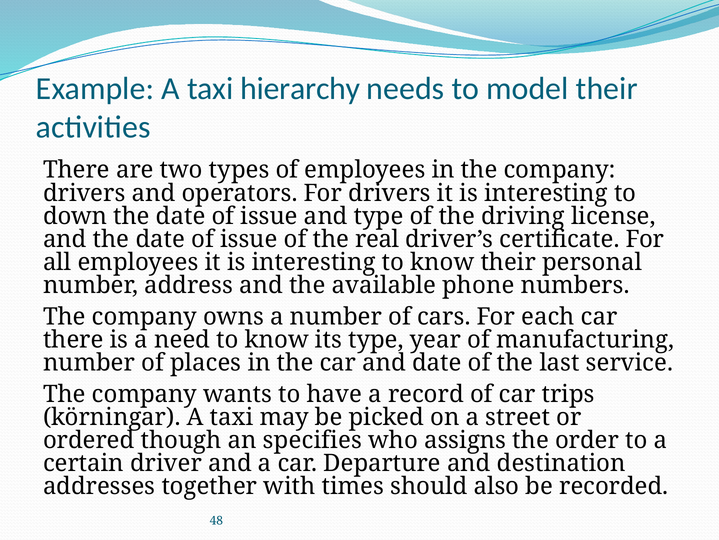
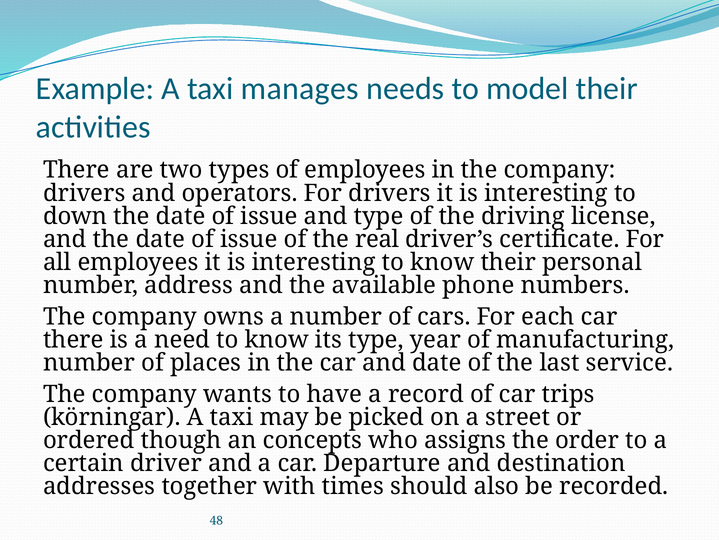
hierarchy: hierarchy -> manages (300, 88)
specifies: specifies -> concepts (313, 440)
